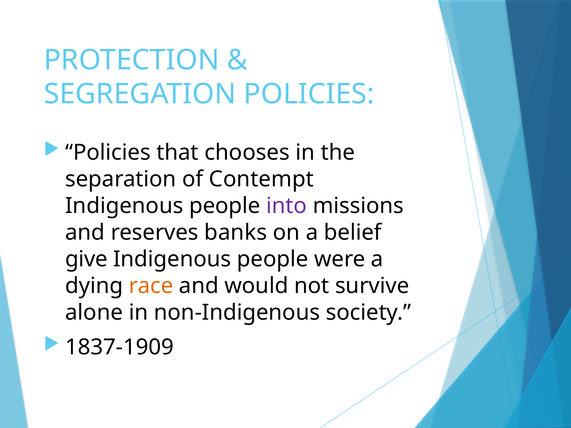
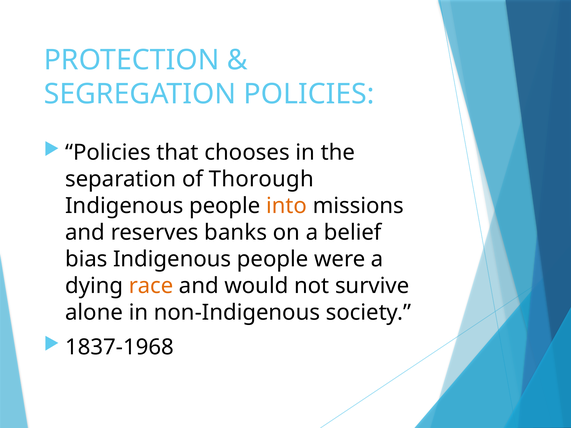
Contempt: Contempt -> Thorough (261, 179)
into colour: purple -> orange (287, 206)
give: give -> bias (86, 259)
1837-1909: 1837-1909 -> 1837-1968 (119, 347)
